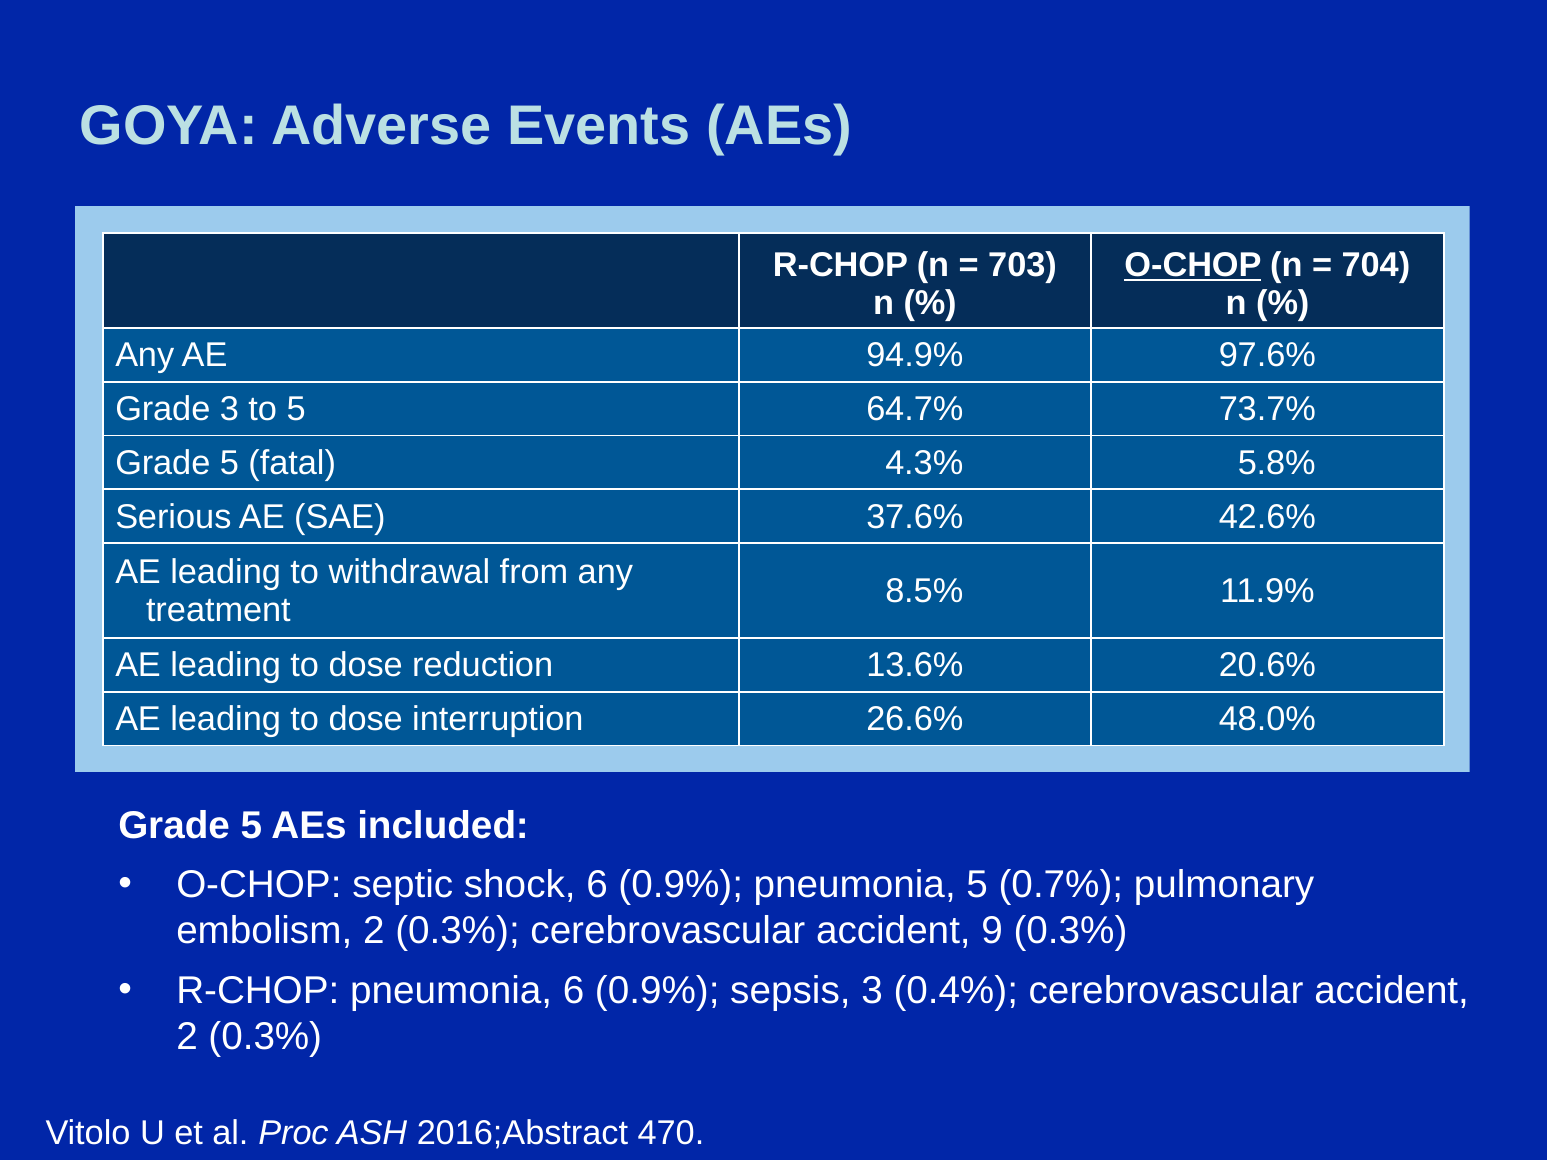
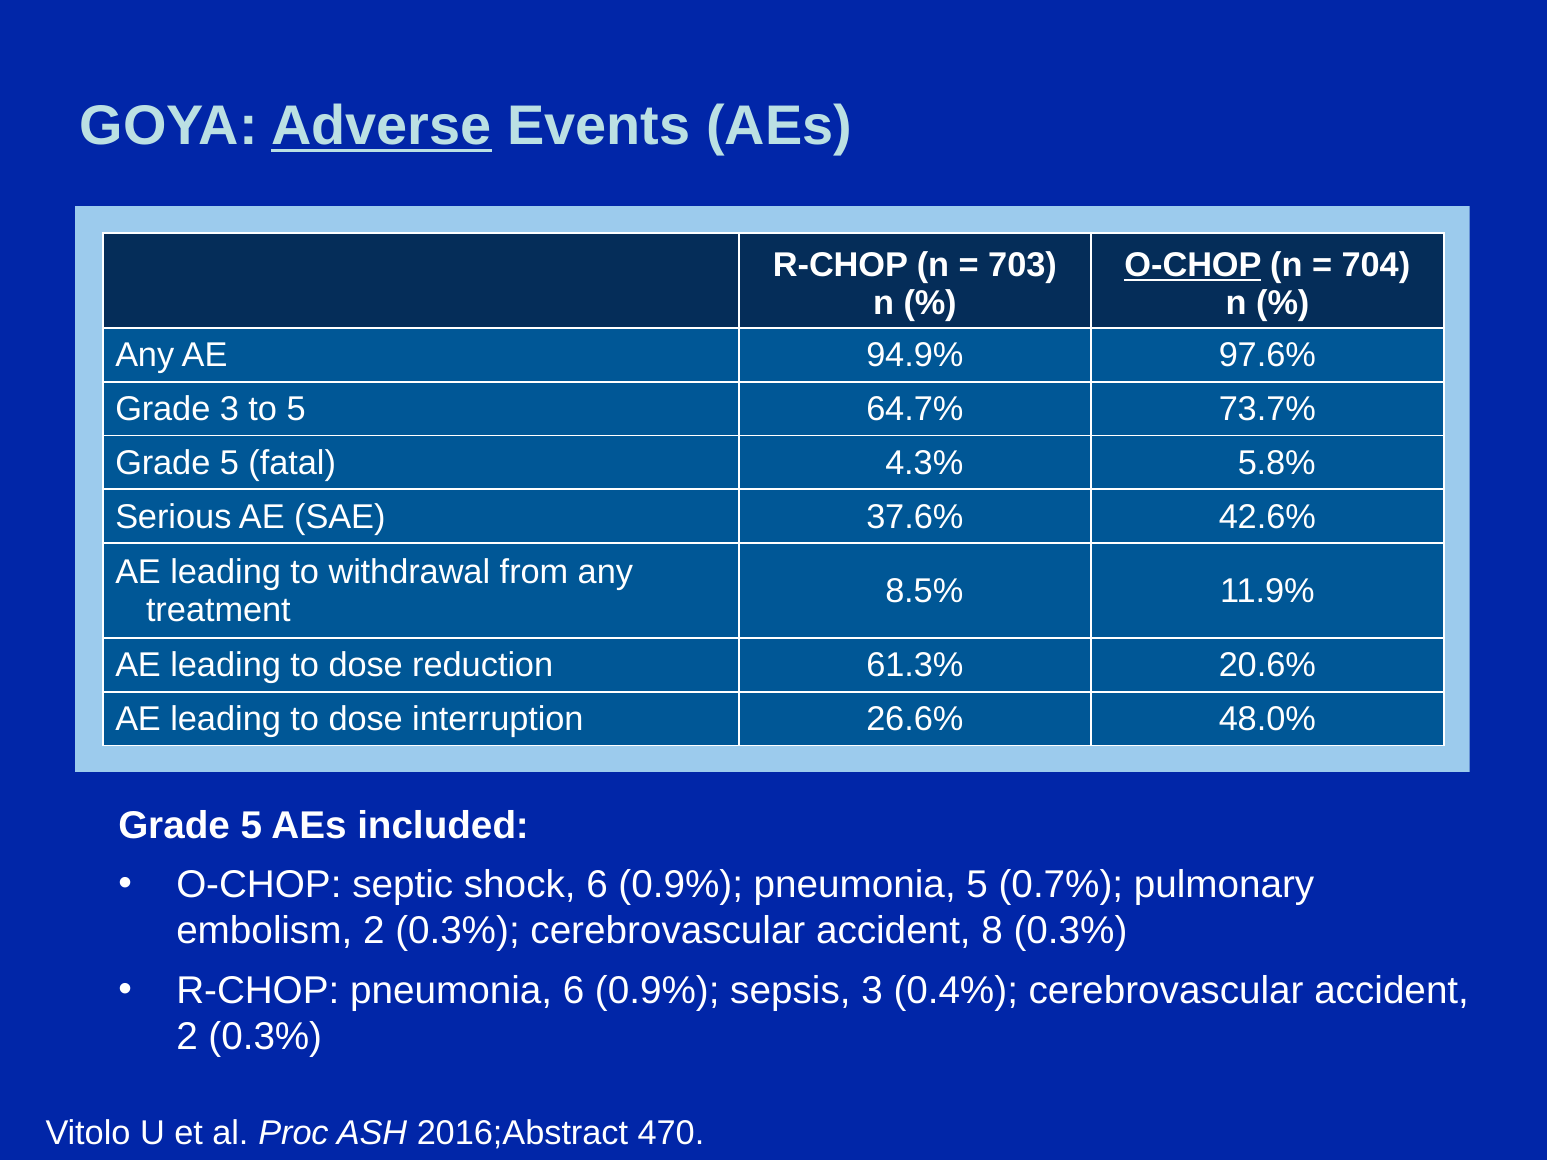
Adverse underline: none -> present (382, 126)
13.6%: 13.6% -> 61.3% (915, 665)
9: 9 -> 8 (992, 931)
